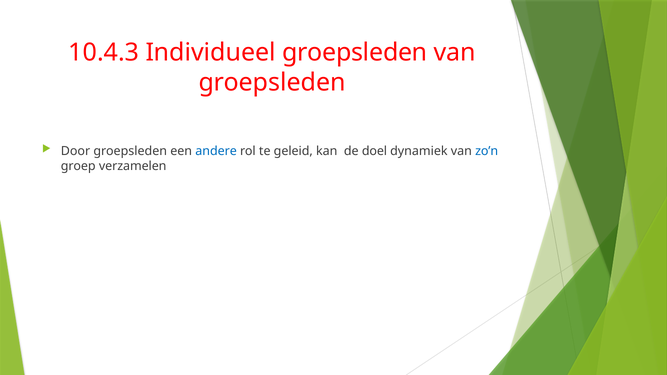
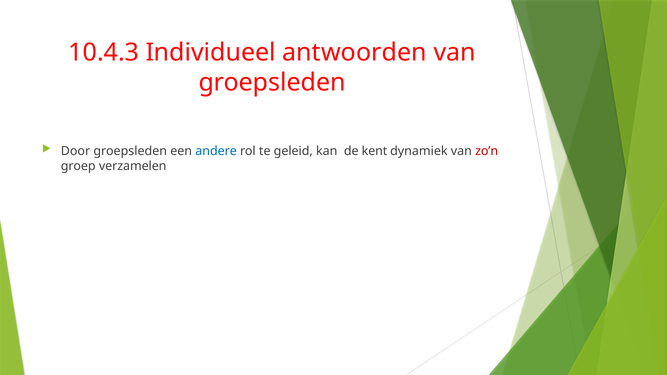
Individueel groepsleden: groepsleden -> antwoorden (355, 53)
doel: doel -> kent (375, 151)
zo’n colour: blue -> red (487, 151)
